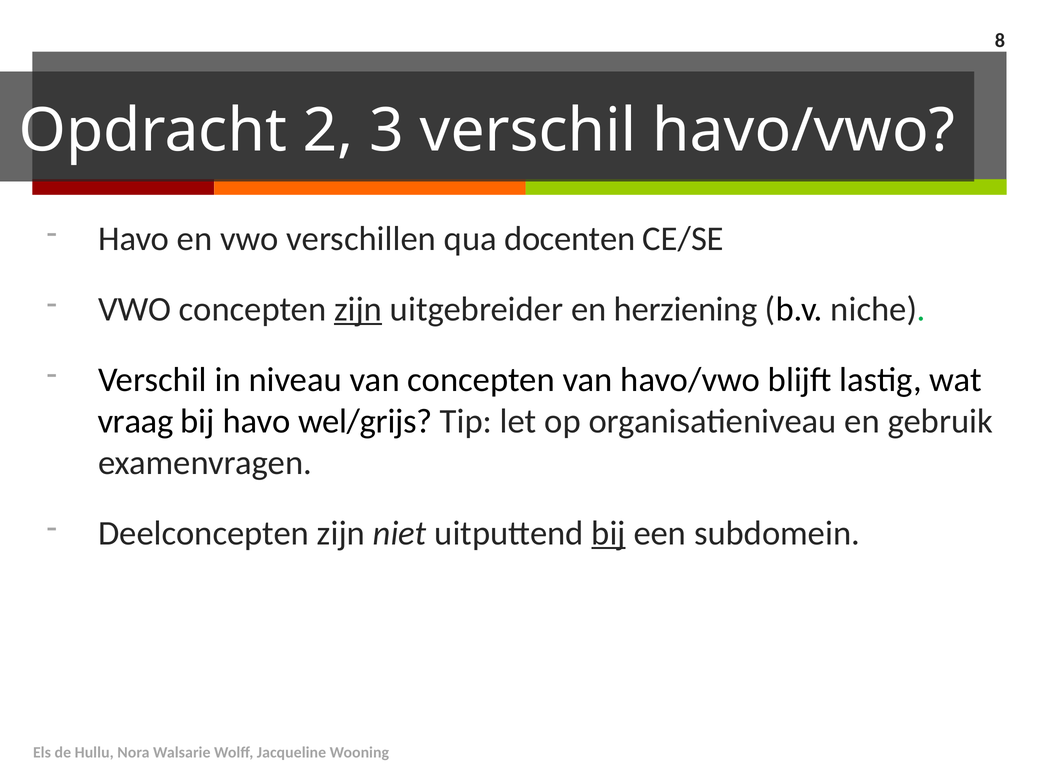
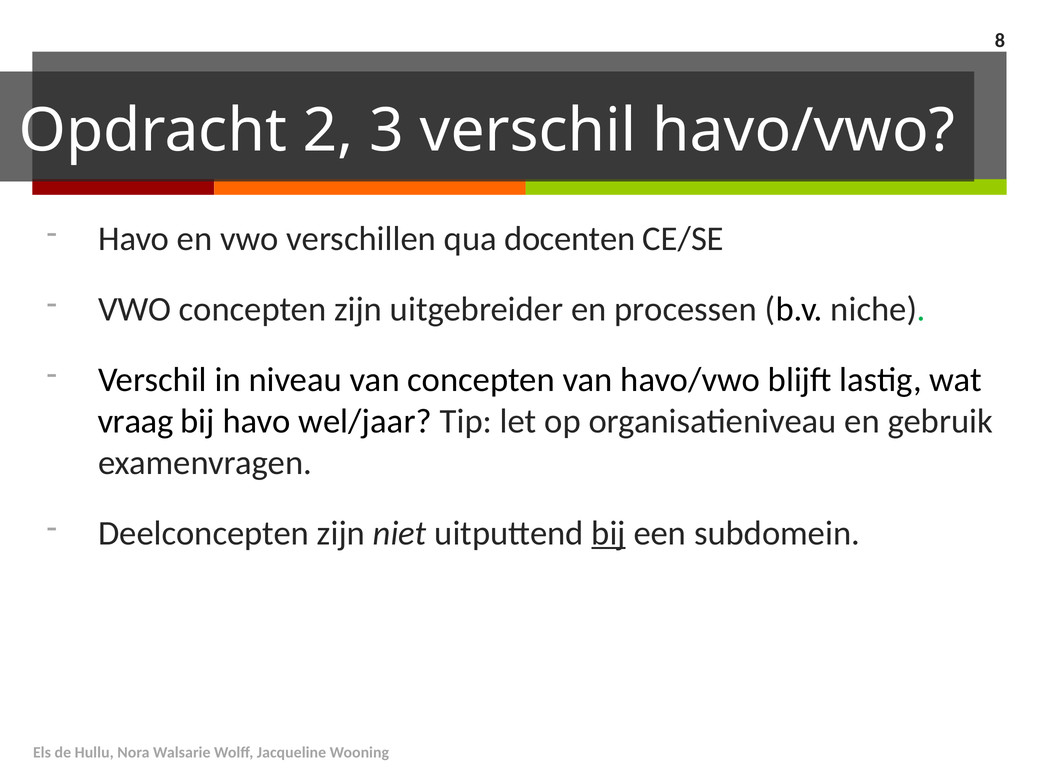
zijn underline: present -> none (358, 309)
herziening: herziening -> processen (686, 309)
wel/grijs: wel/grijs -> wel/jaar (365, 421)
